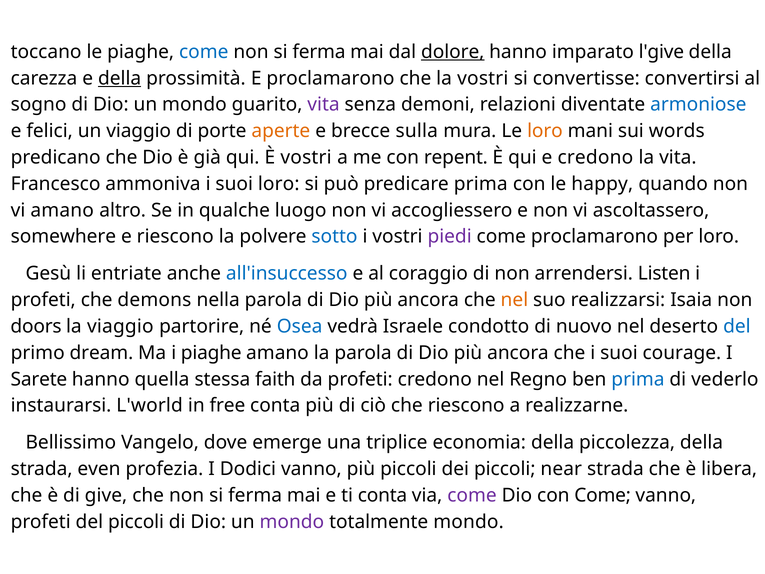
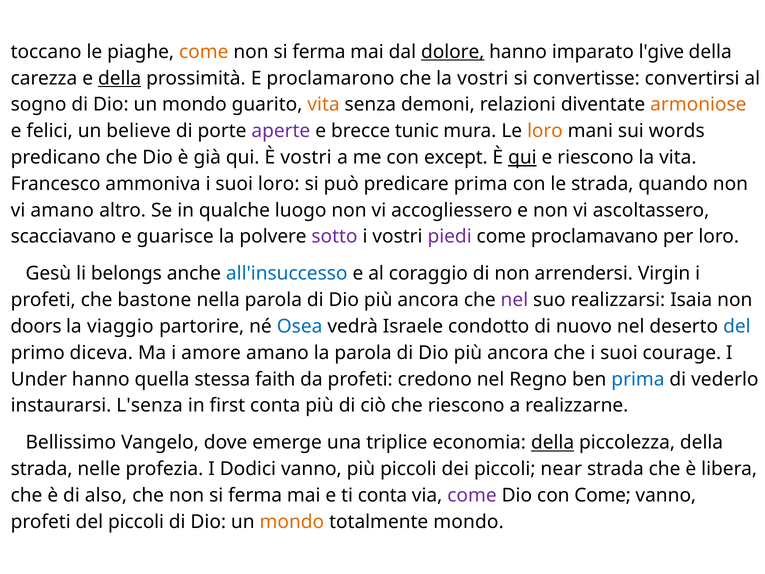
come colour: blue -> orange (204, 52)
vita colour: purple -> orange (324, 105)
armoniose colour: blue -> orange (698, 105)
un viaggio: viaggio -> believe (139, 131)
aperte colour: orange -> purple (281, 131)
sulla: sulla -> tunic (417, 131)
repent: repent -> except (456, 157)
qui underline: none -> present (522, 157)
e credono: credono -> riescono (596, 157)
le happy: happy -> strada (602, 184)
somewhere: somewhere -> scacciavano (63, 237)
e riescono: riescono -> guarisce (175, 237)
sotto colour: blue -> purple (335, 237)
come proclamarono: proclamarono -> proclamavano (595, 237)
entriate: entriate -> belongs (126, 274)
Listen: Listen -> Virgin (664, 274)
demons: demons -> bastone (154, 300)
nel colour: orange -> purple (514, 300)
dream: dream -> diceva (101, 353)
i piaghe: piaghe -> amore (211, 353)
Sarete: Sarete -> Under (39, 379)
L'world: L'world -> L'senza (150, 405)
free: free -> first (227, 405)
della underline: none -> present (553, 442)
even: even -> nelle (99, 469)
give: give -> also (106, 495)
mondo colour: purple -> orange (292, 522)
